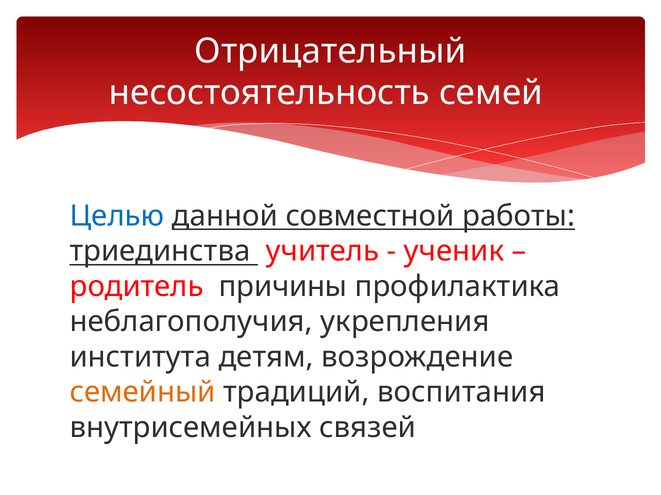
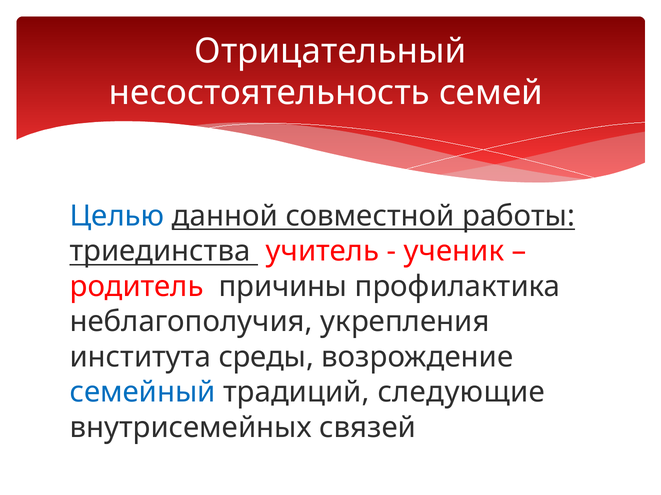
детям: детям -> среды (266, 357)
семейный colour: orange -> blue (143, 393)
воспитания: воспитания -> следующие (461, 393)
